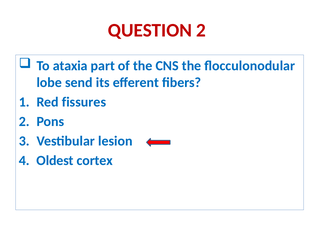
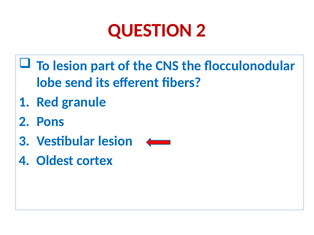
To ataxia: ataxia -> lesion (70, 66)
fissures: fissures -> granule (84, 102)
